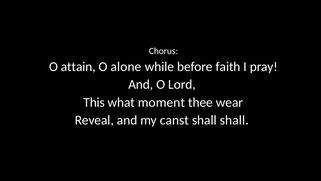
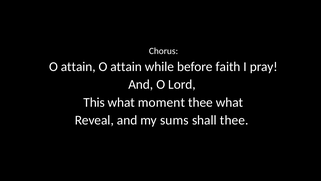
alone: alone -> attain (126, 67)
thee wear: wear -> what (230, 102)
canst: canst -> sums (174, 120)
shall shall: shall -> thee (234, 120)
